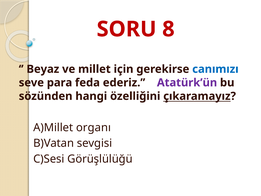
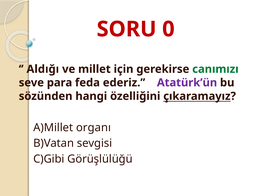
8: 8 -> 0 (168, 29)
Beyaz: Beyaz -> Aldığı (43, 69)
canımızı colour: blue -> green (215, 69)
C)Sesi: C)Sesi -> C)Gibi (49, 159)
